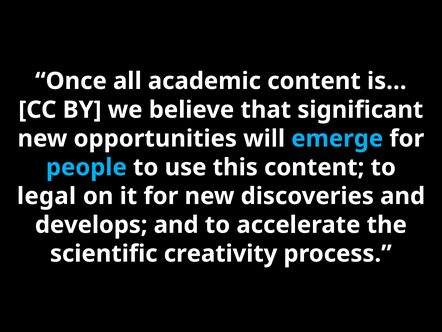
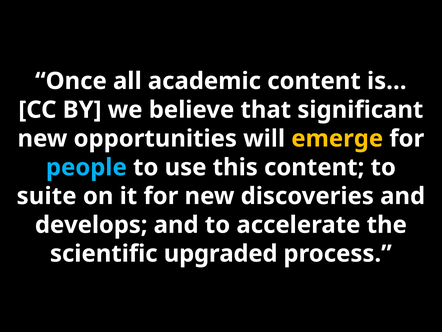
emerge colour: light blue -> yellow (337, 138)
legal: legal -> suite (47, 196)
creativity: creativity -> upgraded (221, 253)
